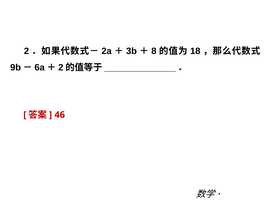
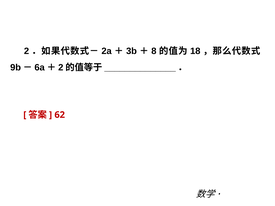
46: 46 -> 62 (60, 115)
